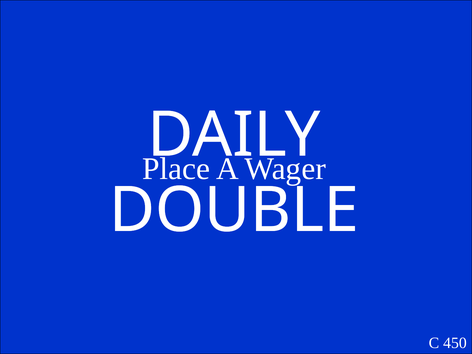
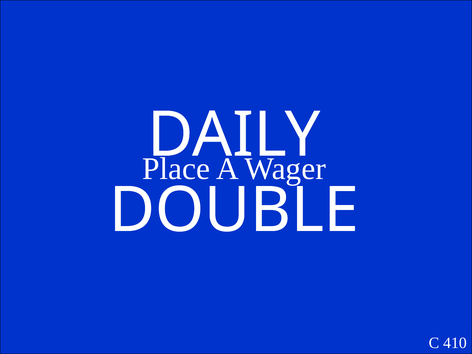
450: 450 -> 410 (455, 343)
